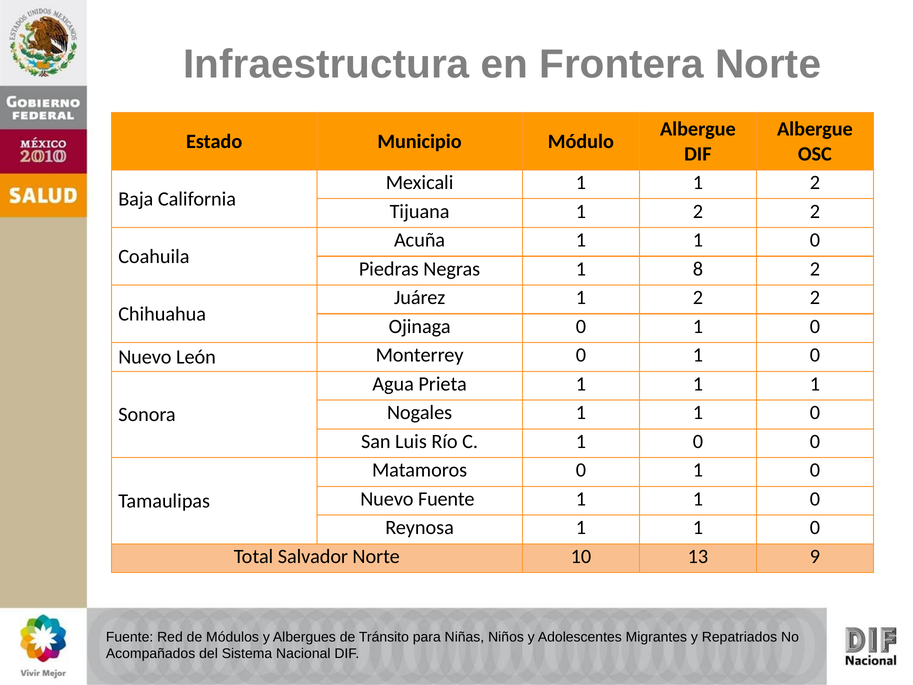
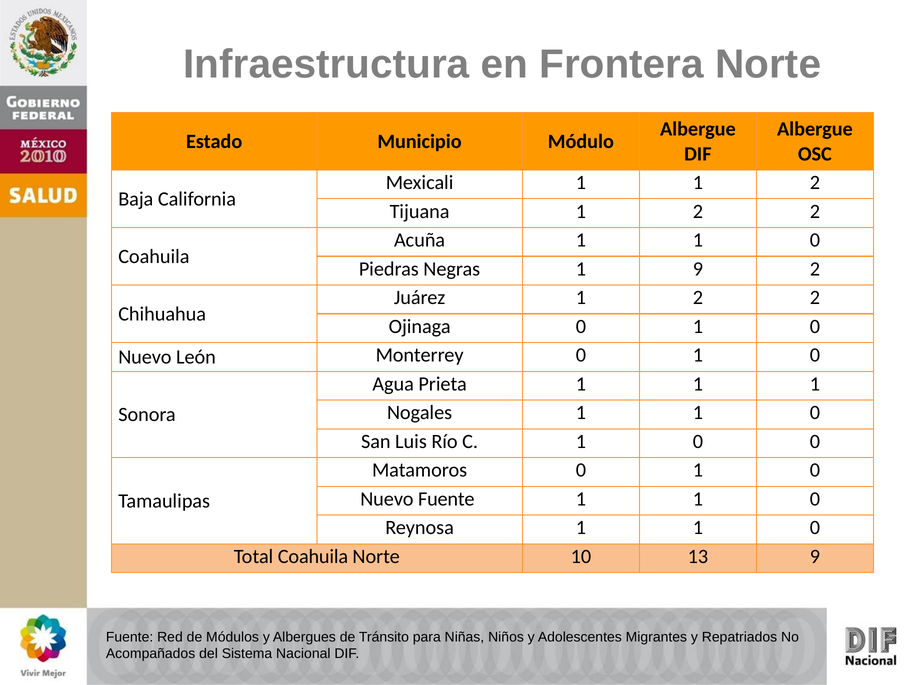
1 8: 8 -> 9 (698, 269)
Total Salvador: Salvador -> Coahuila (313, 556)
